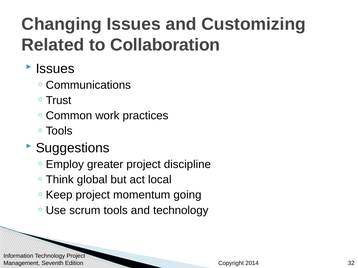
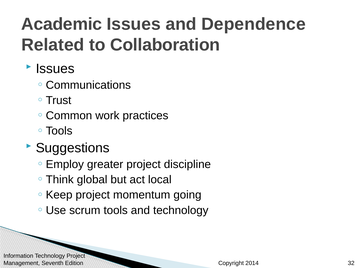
Changing: Changing -> Academic (62, 24)
Customizing: Customizing -> Dependence (254, 24)
